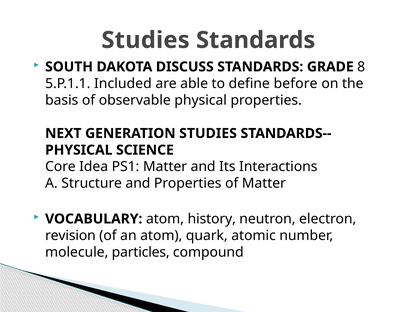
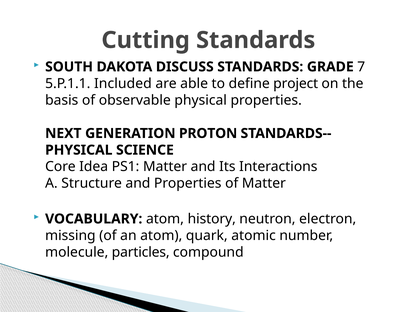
Studies: Studies -> Cutting (146, 40)
8: 8 -> 7 (361, 67)
before: before -> project (296, 84)
GENERATION STUDIES: STUDIES -> PROTON (208, 134)
revision: revision -> missing (70, 236)
